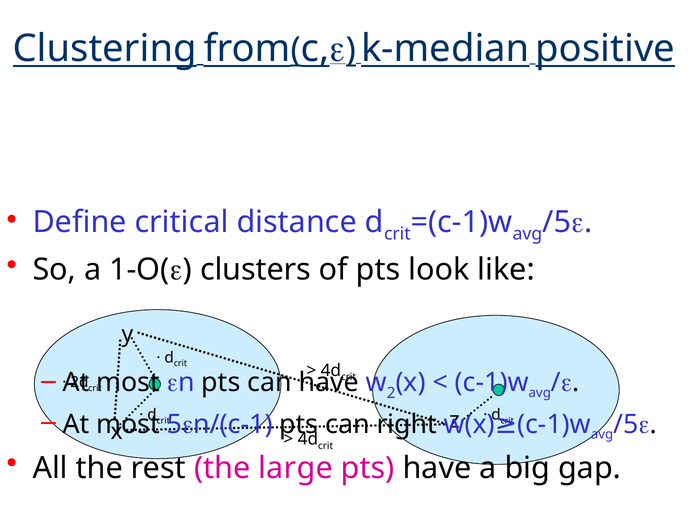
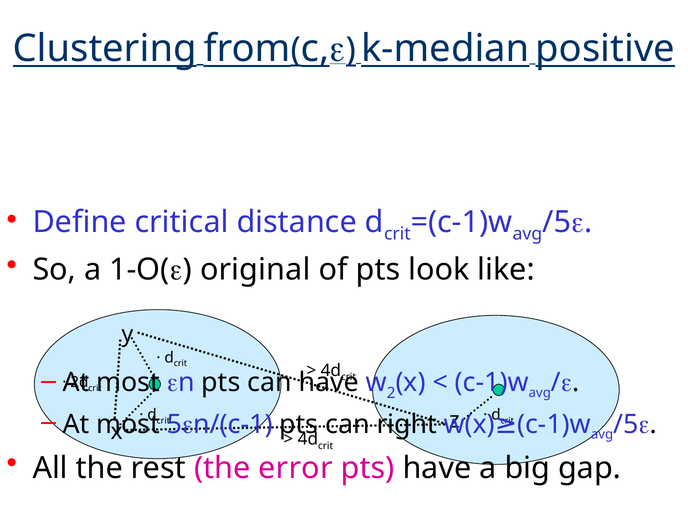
clusters: clusters -> original (255, 270)
large: large -> error (296, 468)
